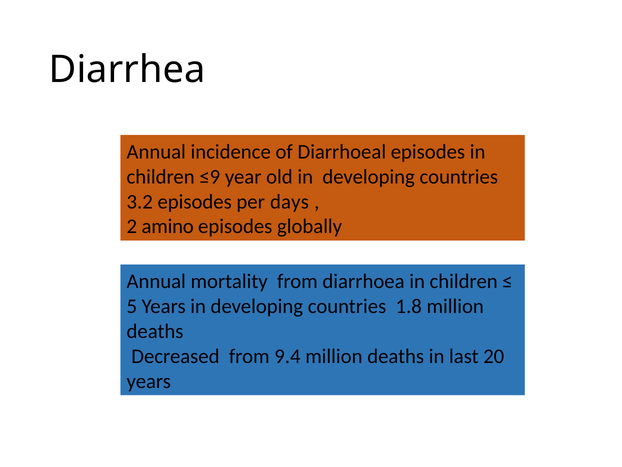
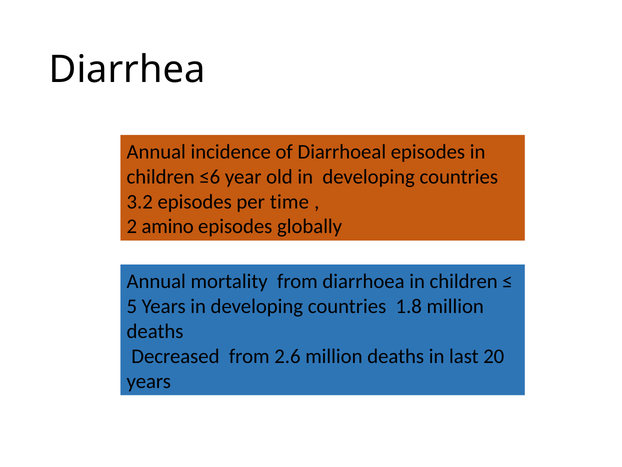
≤9: ≤9 -> ≤6 (210, 177)
days: days -> time (289, 201)
9.4: 9.4 -> 2.6 (287, 356)
